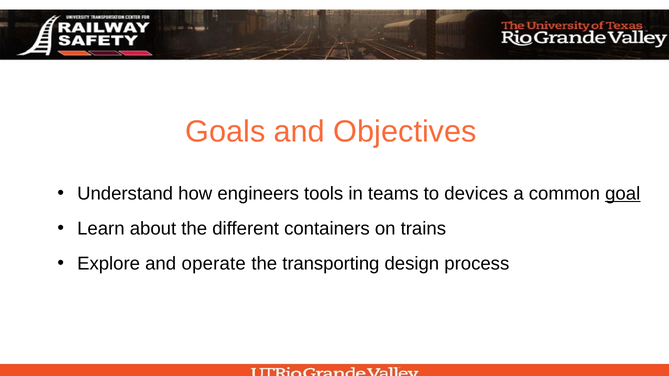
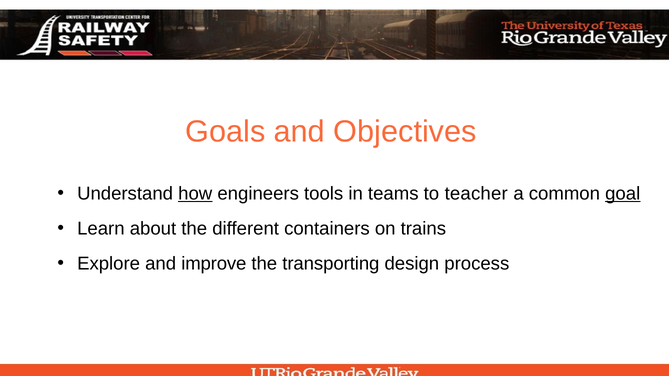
how underline: none -> present (195, 194)
devices: devices -> teacher (476, 194)
operate: operate -> improve (214, 264)
